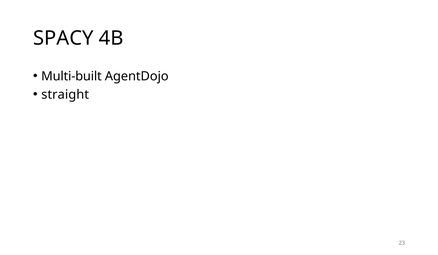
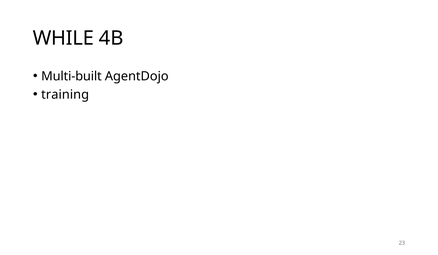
SPACY: SPACY -> WHILE (63, 38)
straight: straight -> training (65, 95)
